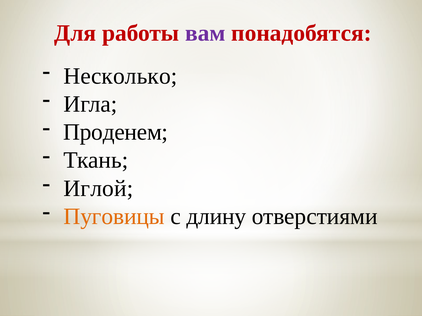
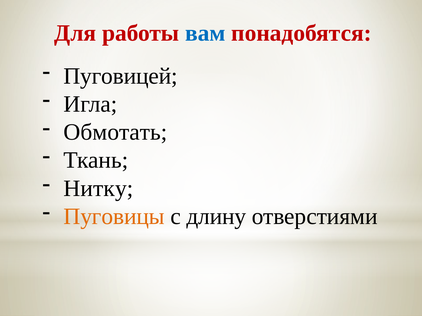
вам colour: purple -> blue (205, 33)
Несколько: Несколько -> Пуговицей (121, 76)
Проденем: Проденем -> Обмотать (115, 132)
Иглой: Иглой -> Нитку (98, 189)
